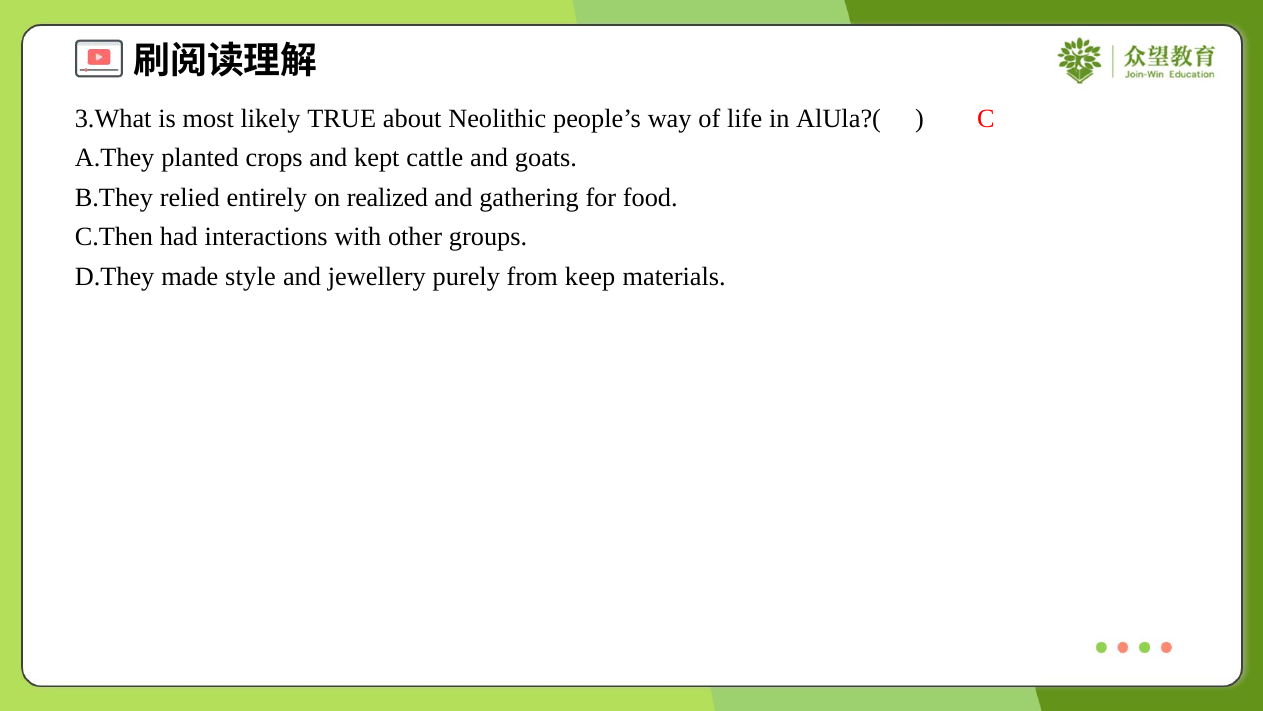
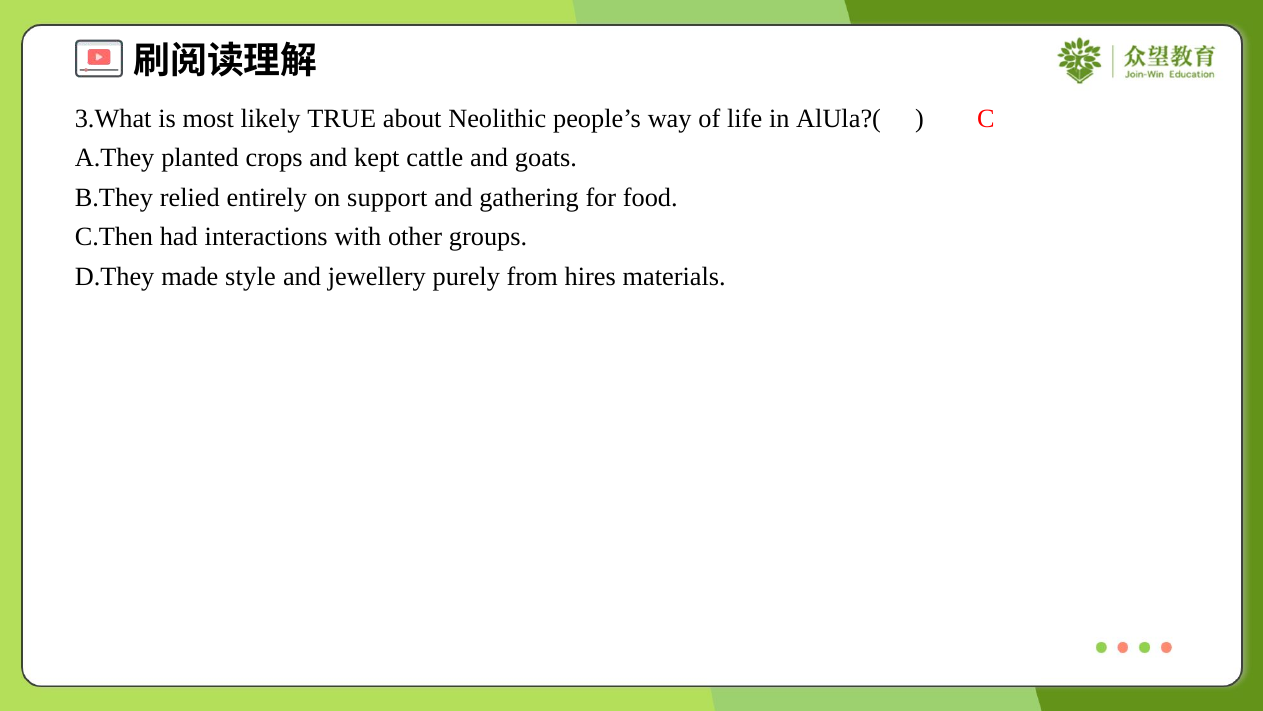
realized: realized -> support (387, 197)
keep: keep -> hires (590, 276)
